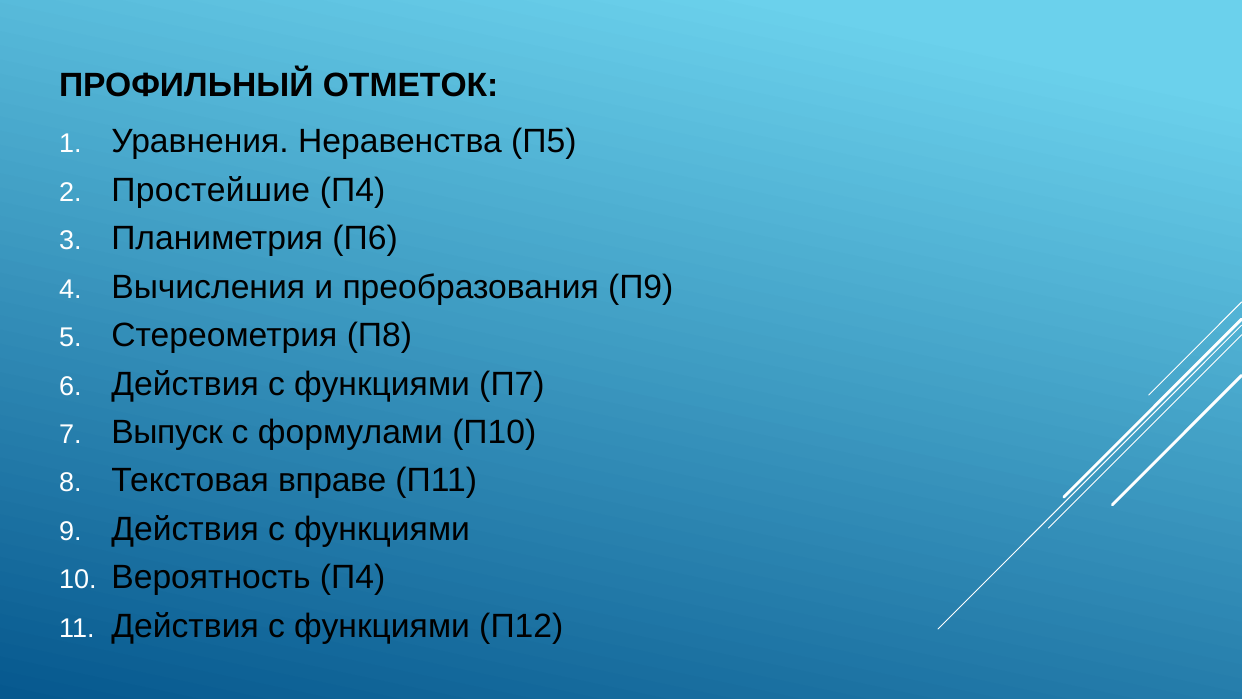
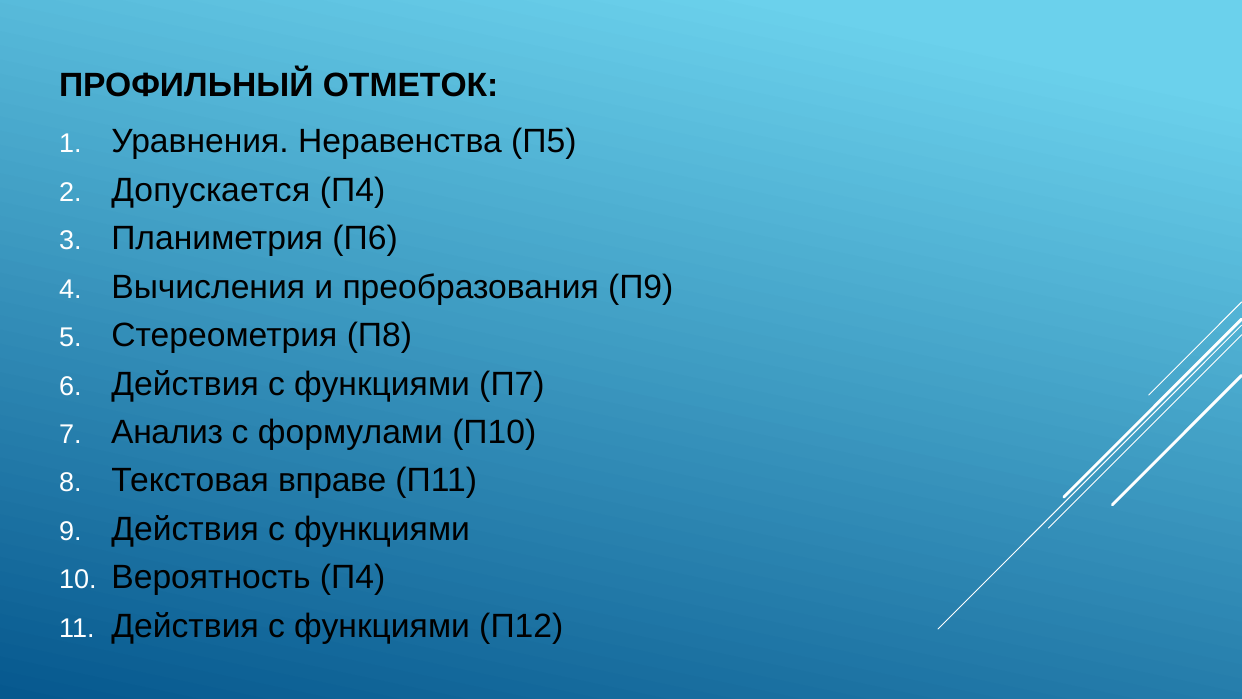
Простейшие: Простейшие -> Допускается (211, 190)
Выпуск: Выпуск -> Анализ (167, 432)
